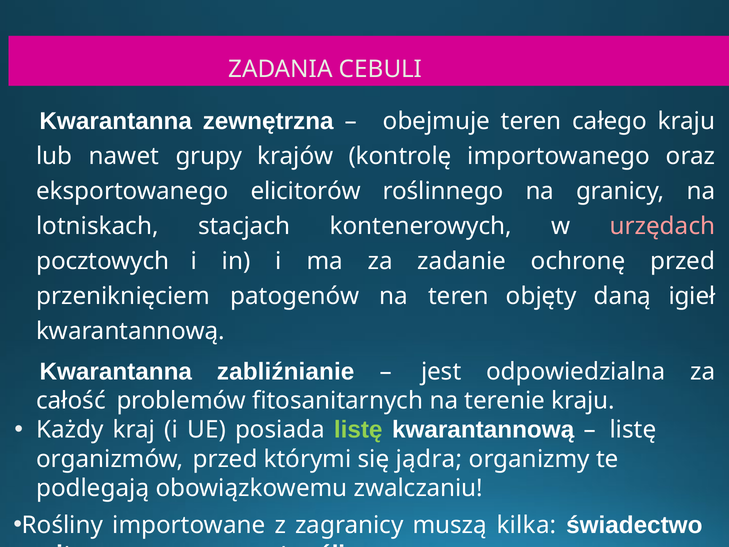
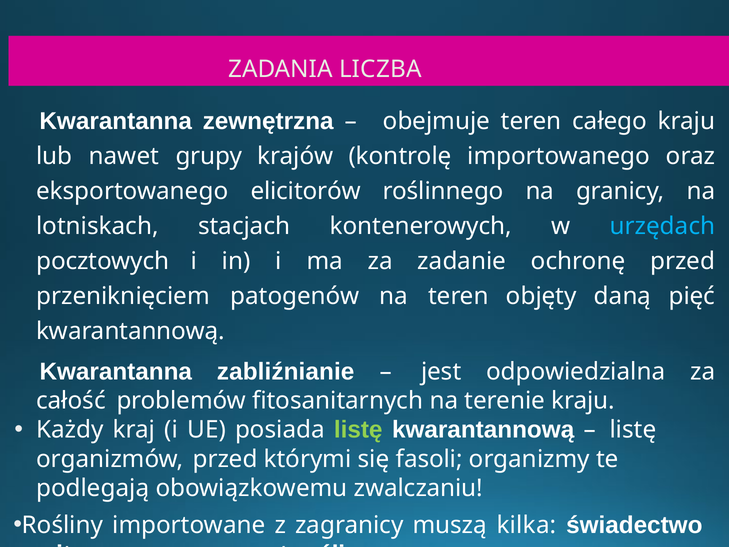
CEBULI: CEBULI -> LICZBA (380, 69)
urzędach colour: pink -> light blue (662, 226)
igieł: igieł -> pięć (692, 296)
jądra: jądra -> fasoli (429, 459)
